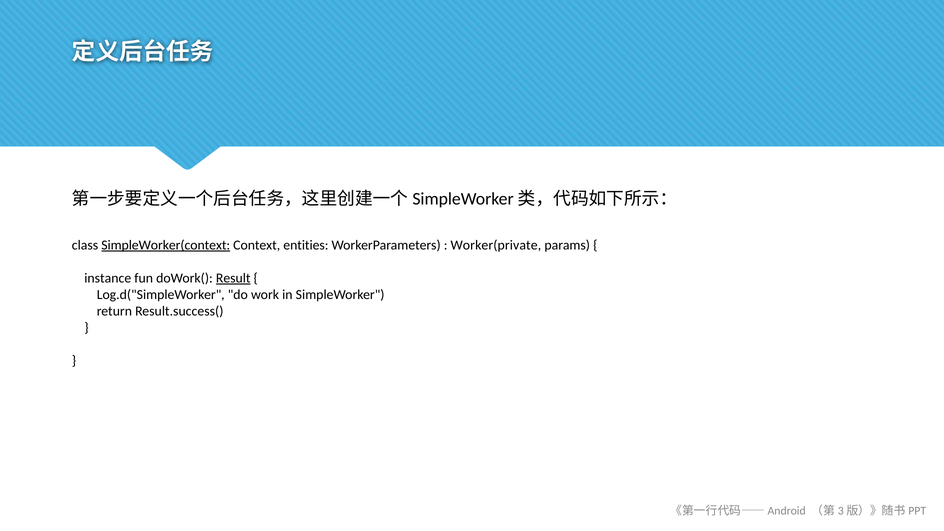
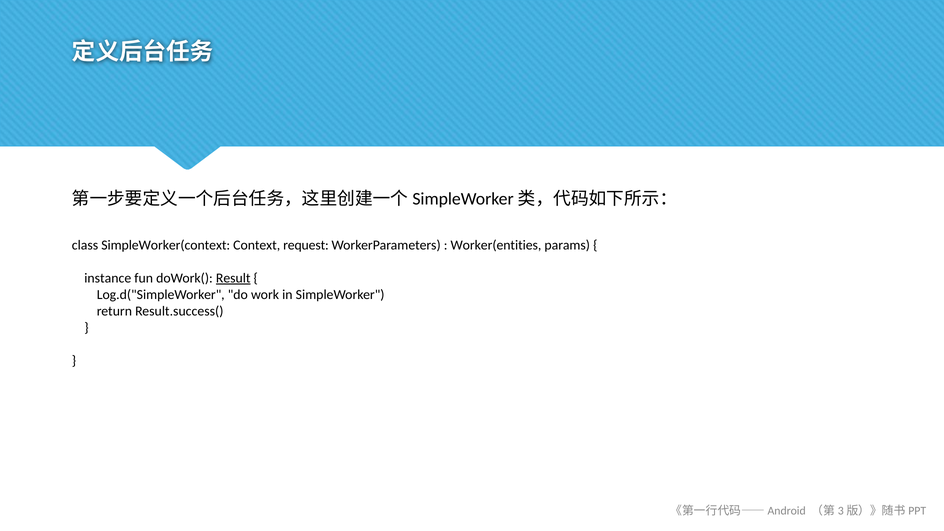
SimpleWorker(context underline: present -> none (166, 245)
entities: entities -> request (306, 245)
Worker(private: Worker(private -> Worker(entities (496, 245)
